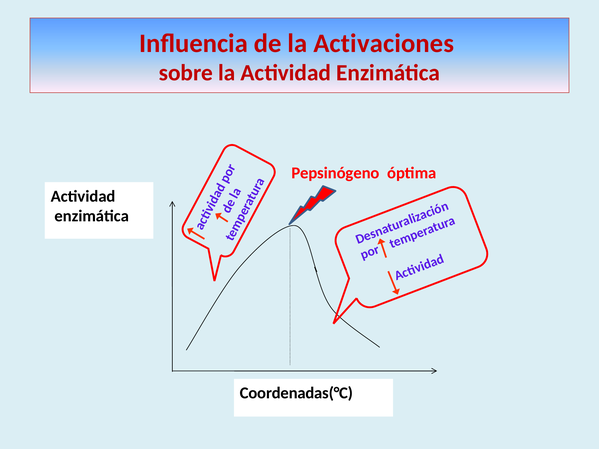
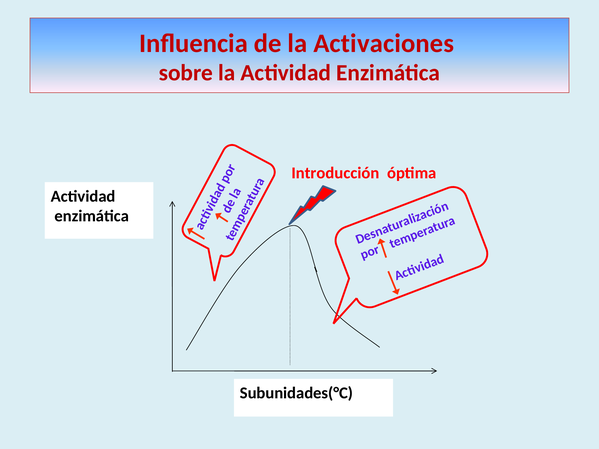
Pepsinógeno: Pepsinógeno -> Introducción (335, 173)
Coordenadas(°C: Coordenadas(°C -> Subunidades(°C (296, 393)
